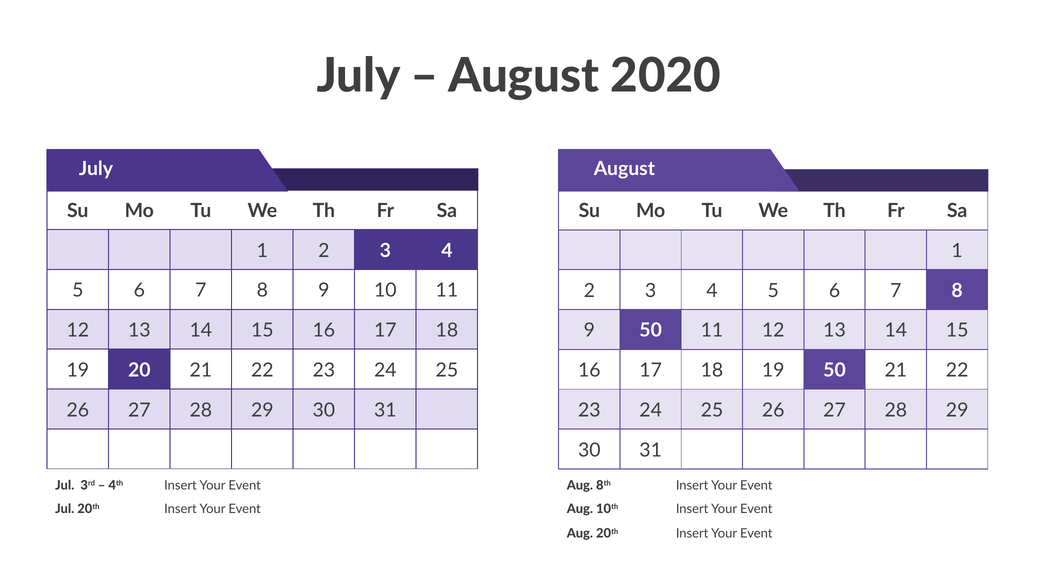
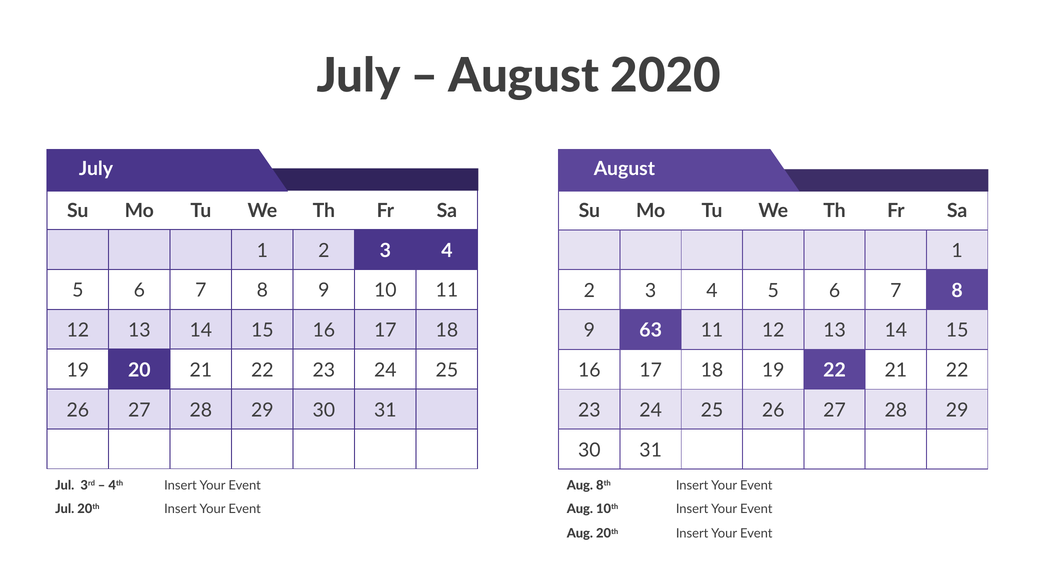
9 50: 50 -> 63 (651, 330)
19 50: 50 -> 22 (835, 370)
